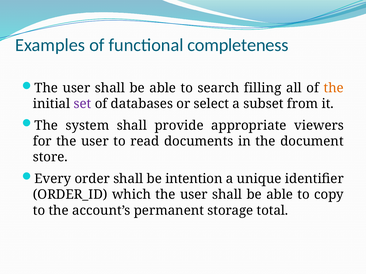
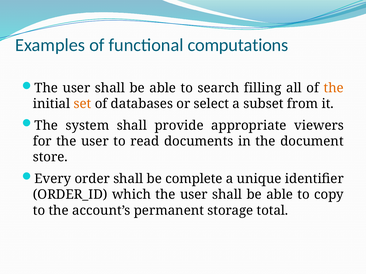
completeness: completeness -> computations (238, 45)
set colour: purple -> orange (83, 104)
intention: intention -> complete (194, 179)
